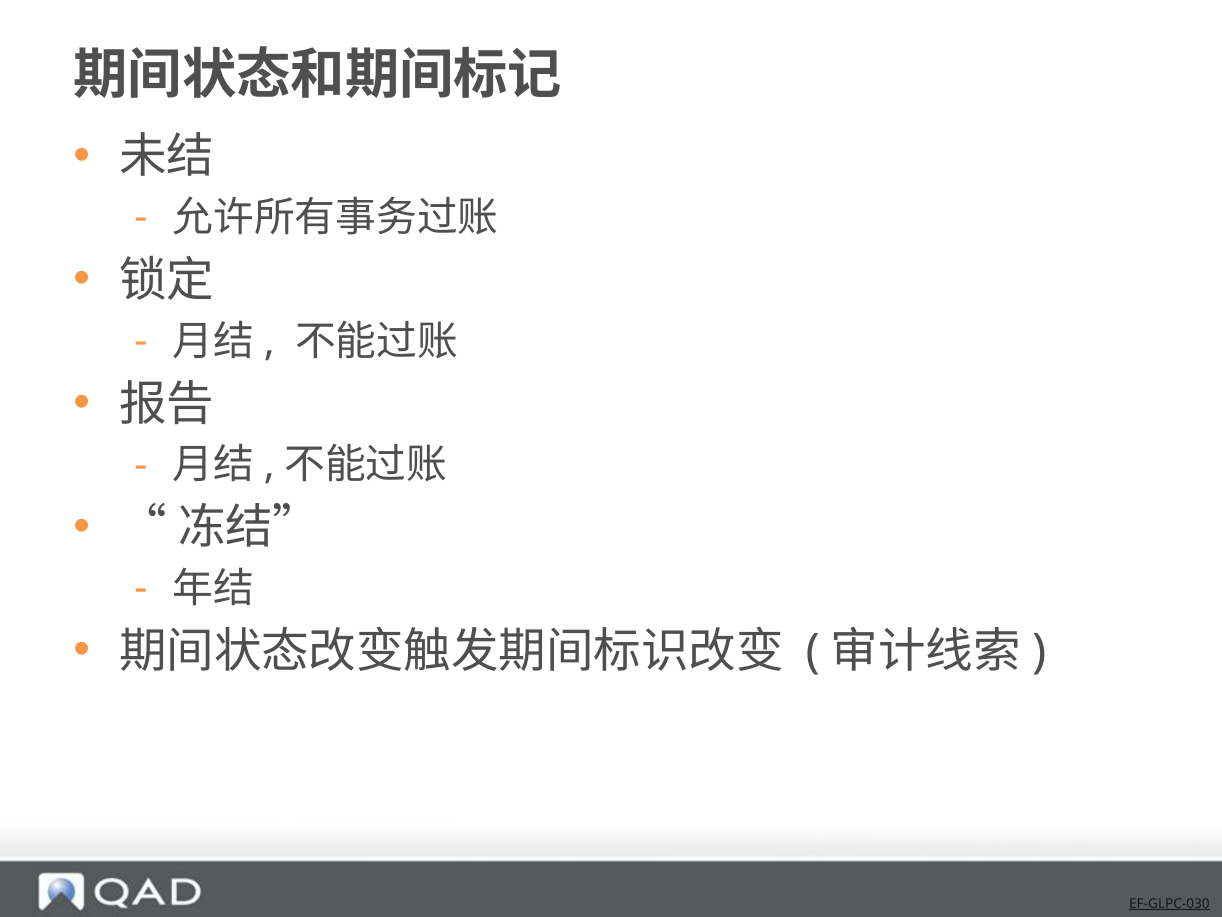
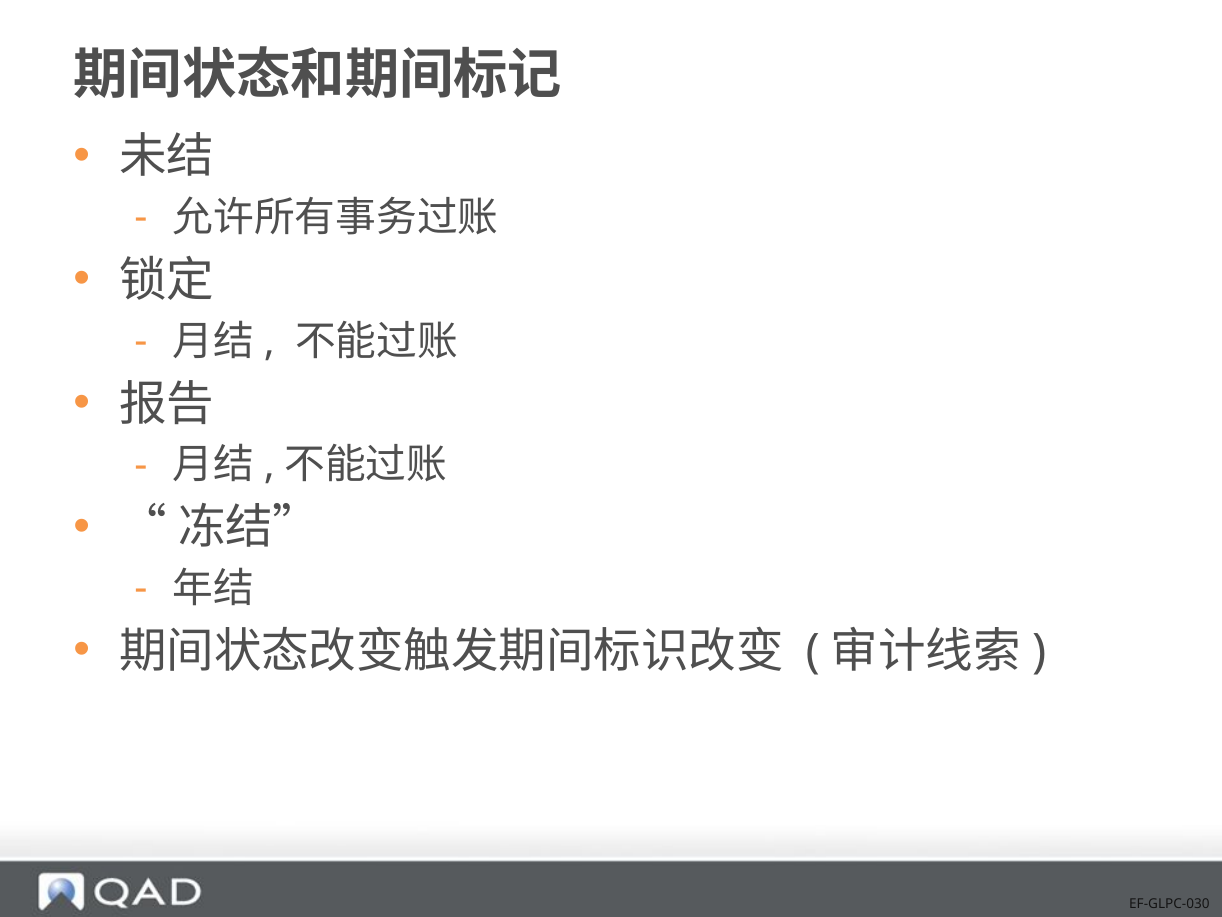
EF-GLPC-030 underline: present -> none (1169, 903)
